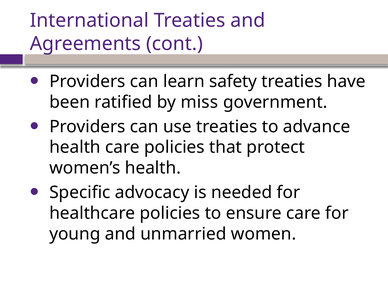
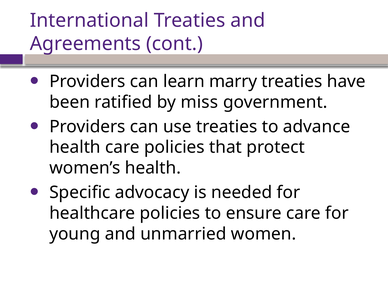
safety: safety -> marry (233, 81)
